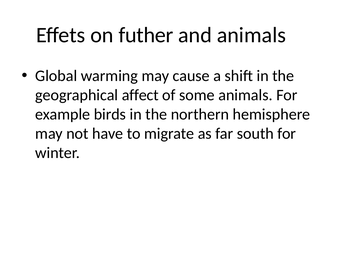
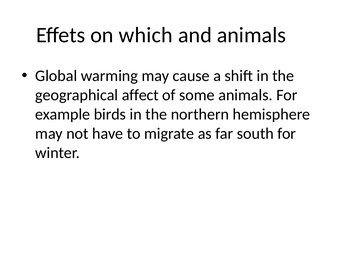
futher: futher -> which (146, 35)
